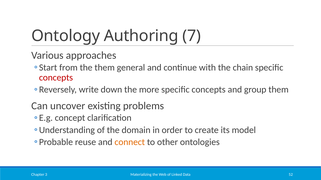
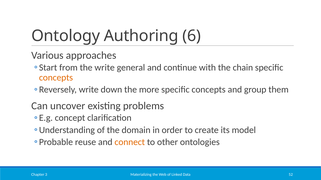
7: 7 -> 6 (192, 36)
the them: them -> write (105, 68)
concepts colour: red -> orange (56, 78)
